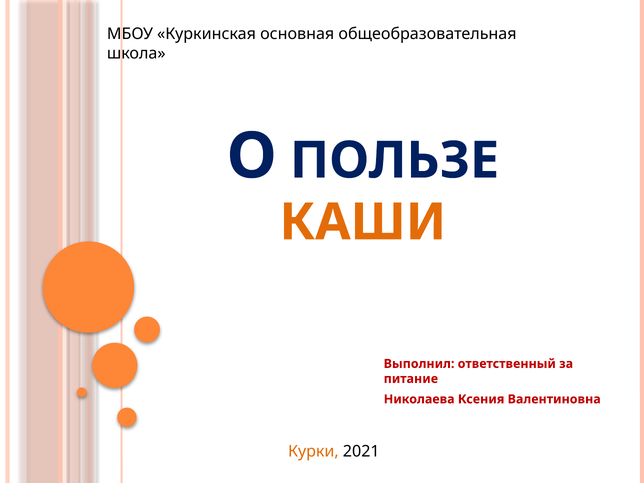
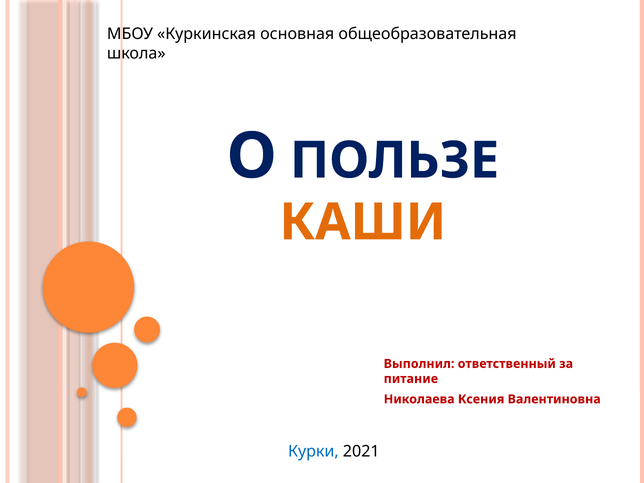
Курки colour: orange -> blue (313, 452)
